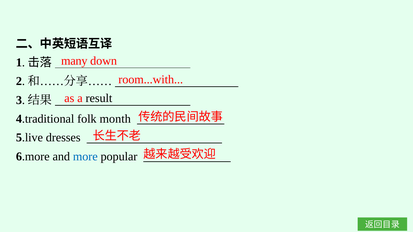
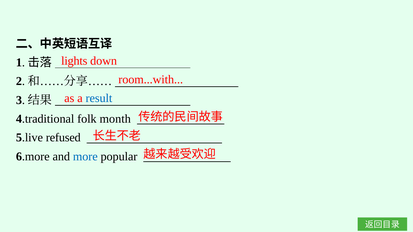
many: many -> lights (74, 61)
result colour: black -> blue (99, 98)
dresses: dresses -> refused (63, 138)
